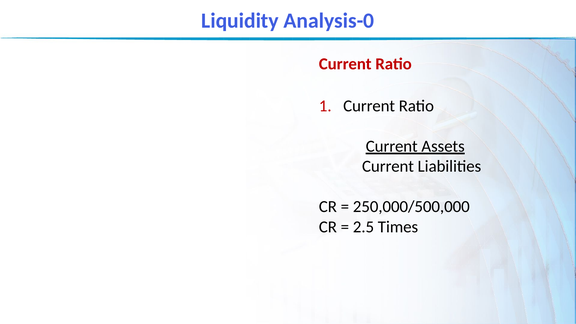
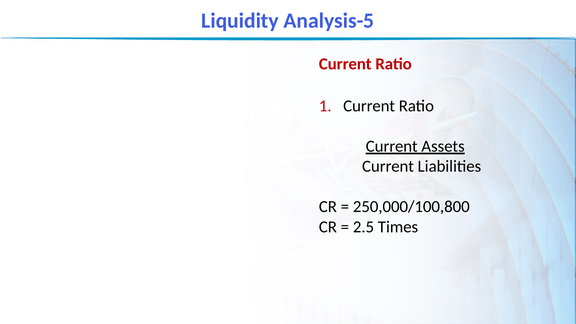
Analysis-0: Analysis-0 -> Analysis-5 (329, 21)
250,000/500,000: 250,000/500,000 -> 250,000/100,800 (411, 207)
